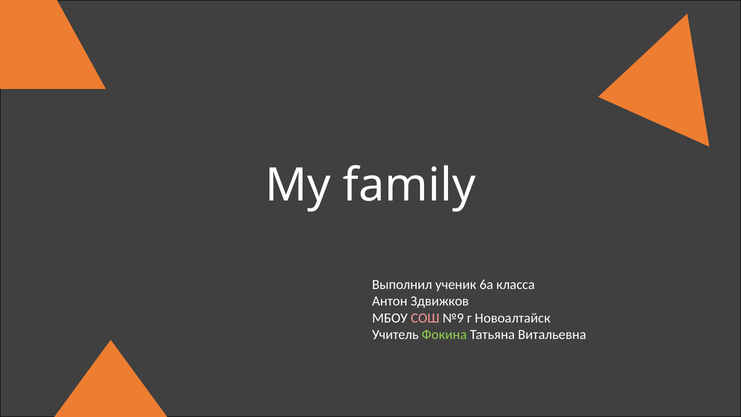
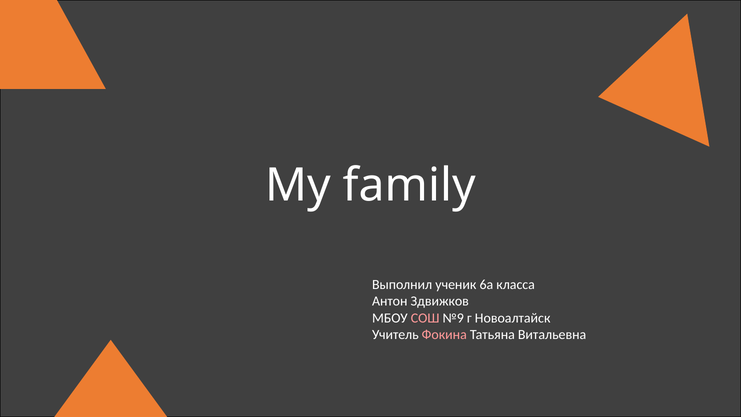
Фокина colour: light green -> pink (444, 335)
